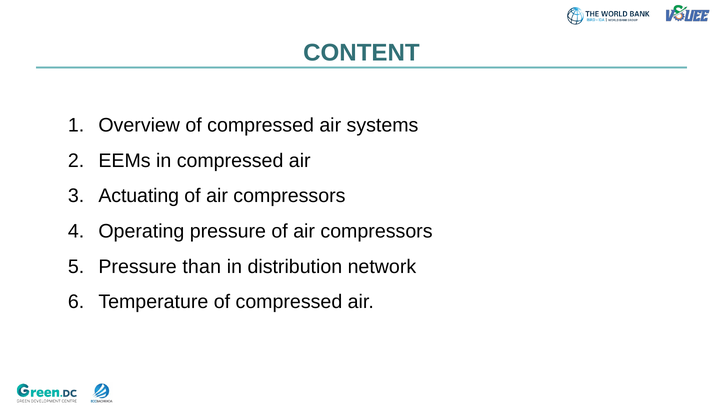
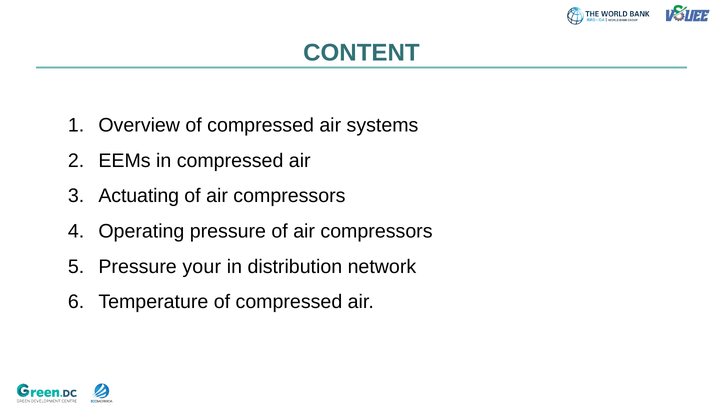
than: than -> your (202, 266)
